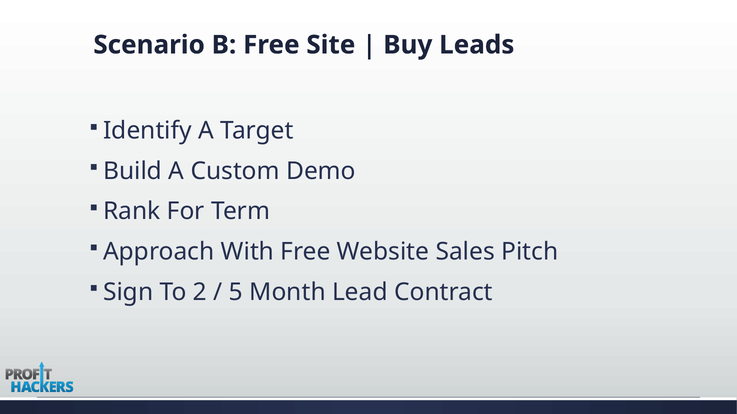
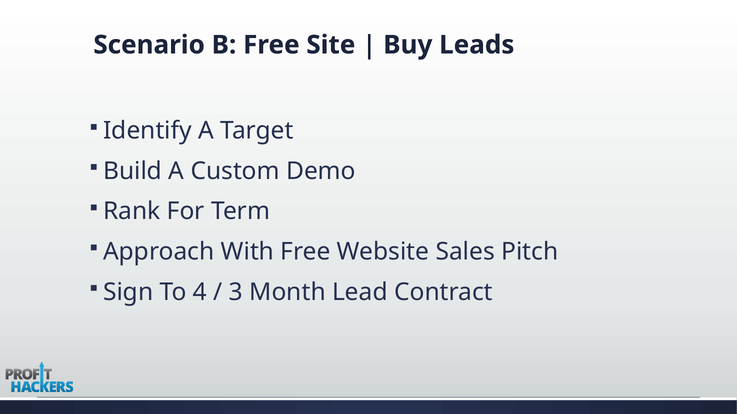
2: 2 -> 4 (200, 292)
5: 5 -> 3 (236, 292)
